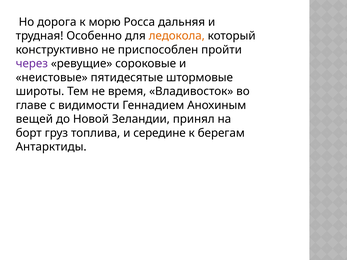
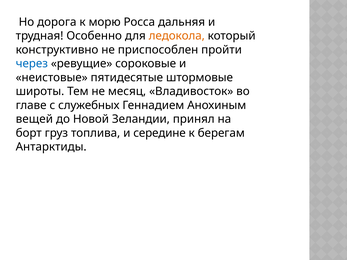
через colour: purple -> blue (32, 64)
время: время -> месяц (127, 91)
видимости: видимости -> служебных (89, 105)
